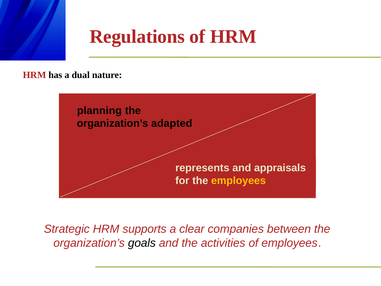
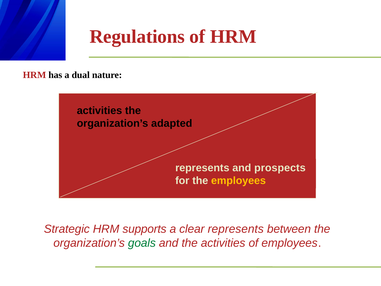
planning: planning -> activities (99, 111)
appraisals: appraisals -> prospects (280, 168)
clear companies: companies -> represents (236, 229)
goals colour: black -> green (142, 243)
